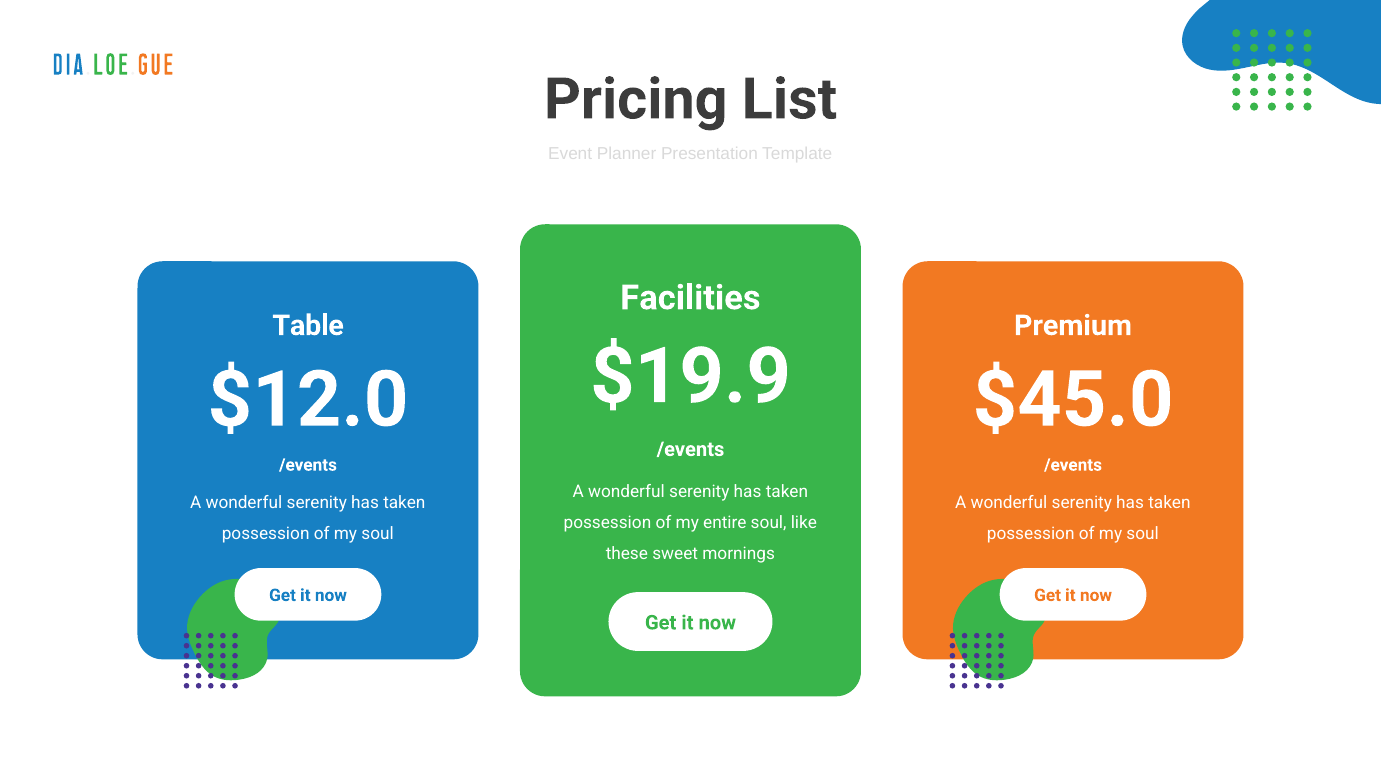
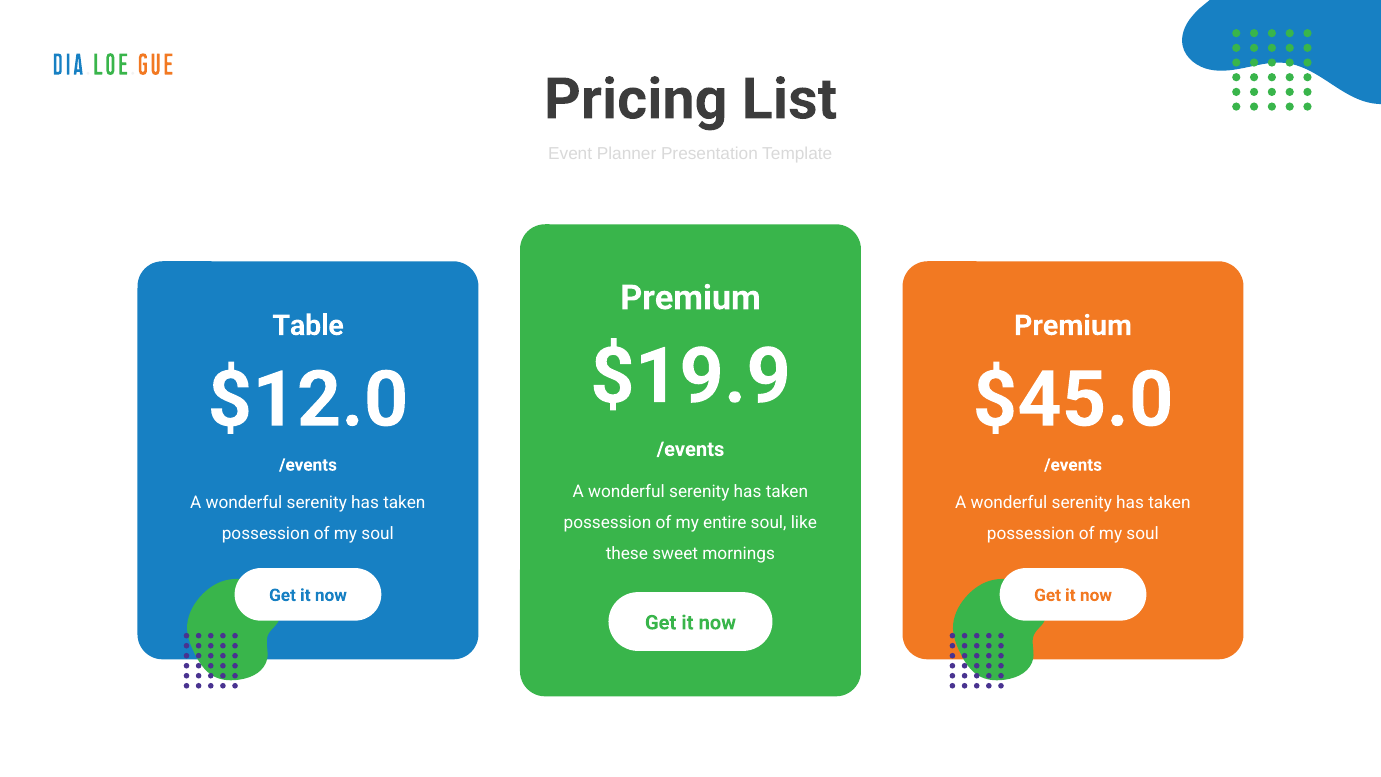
Facilities: Facilities -> Premium (691, 298)
